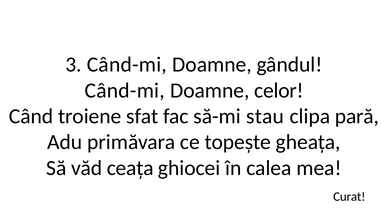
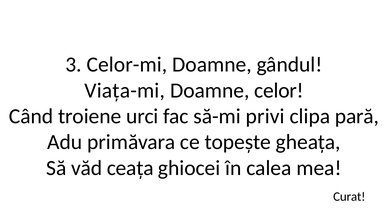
3 Când-mi: Când-mi -> Celor-mi (127, 65)
Când-mi: Când-mi -> Viața-mi (125, 91)
sfat: sfat -> urci (142, 116)
stau: stau -> privi (265, 116)
